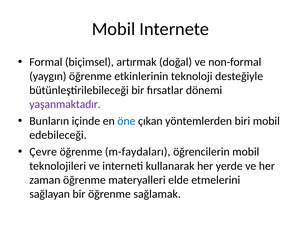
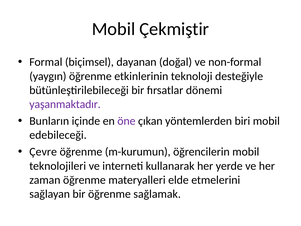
Internete: Internete -> Çekmiştir (174, 29)
artırmak: artırmak -> dayanan (137, 62)
öne colour: blue -> purple (126, 121)
m-faydaları: m-faydaları -> m-kurumun (138, 152)
